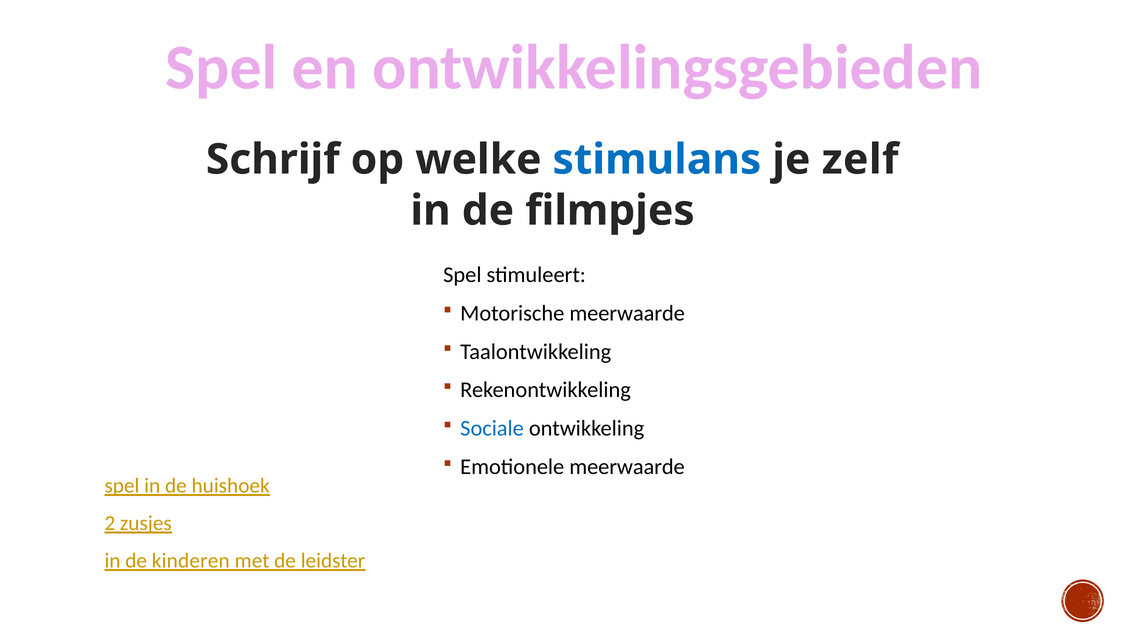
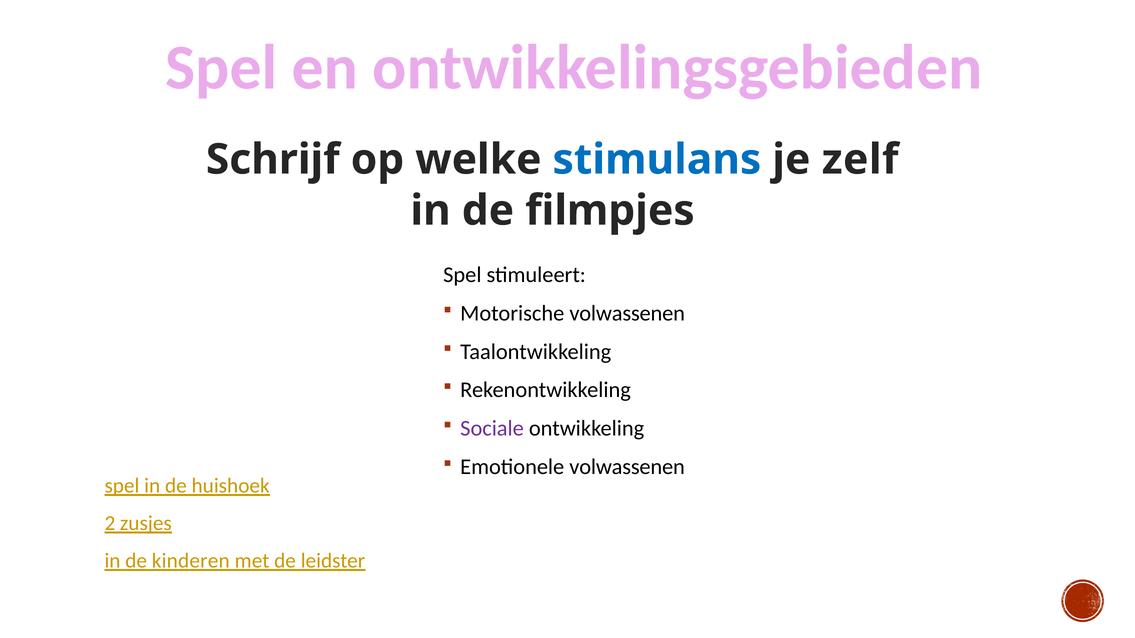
Motorische meerwaarde: meerwaarde -> volwassenen (627, 313)
Sociale colour: blue -> purple (492, 429)
Emotionele meerwaarde: meerwaarde -> volwassenen (627, 467)
